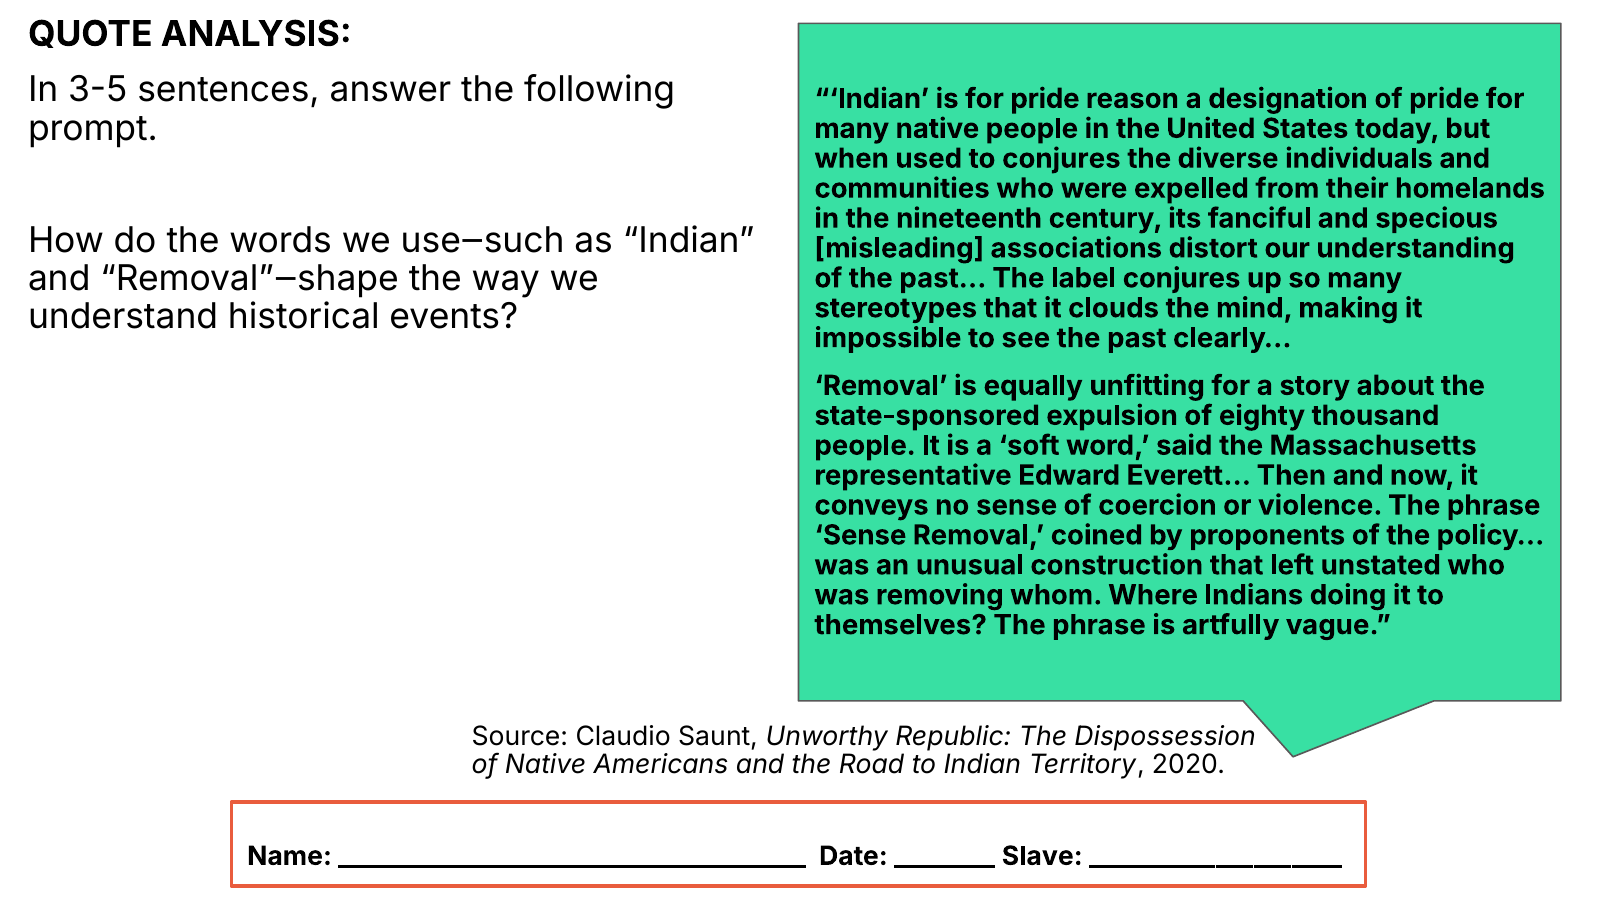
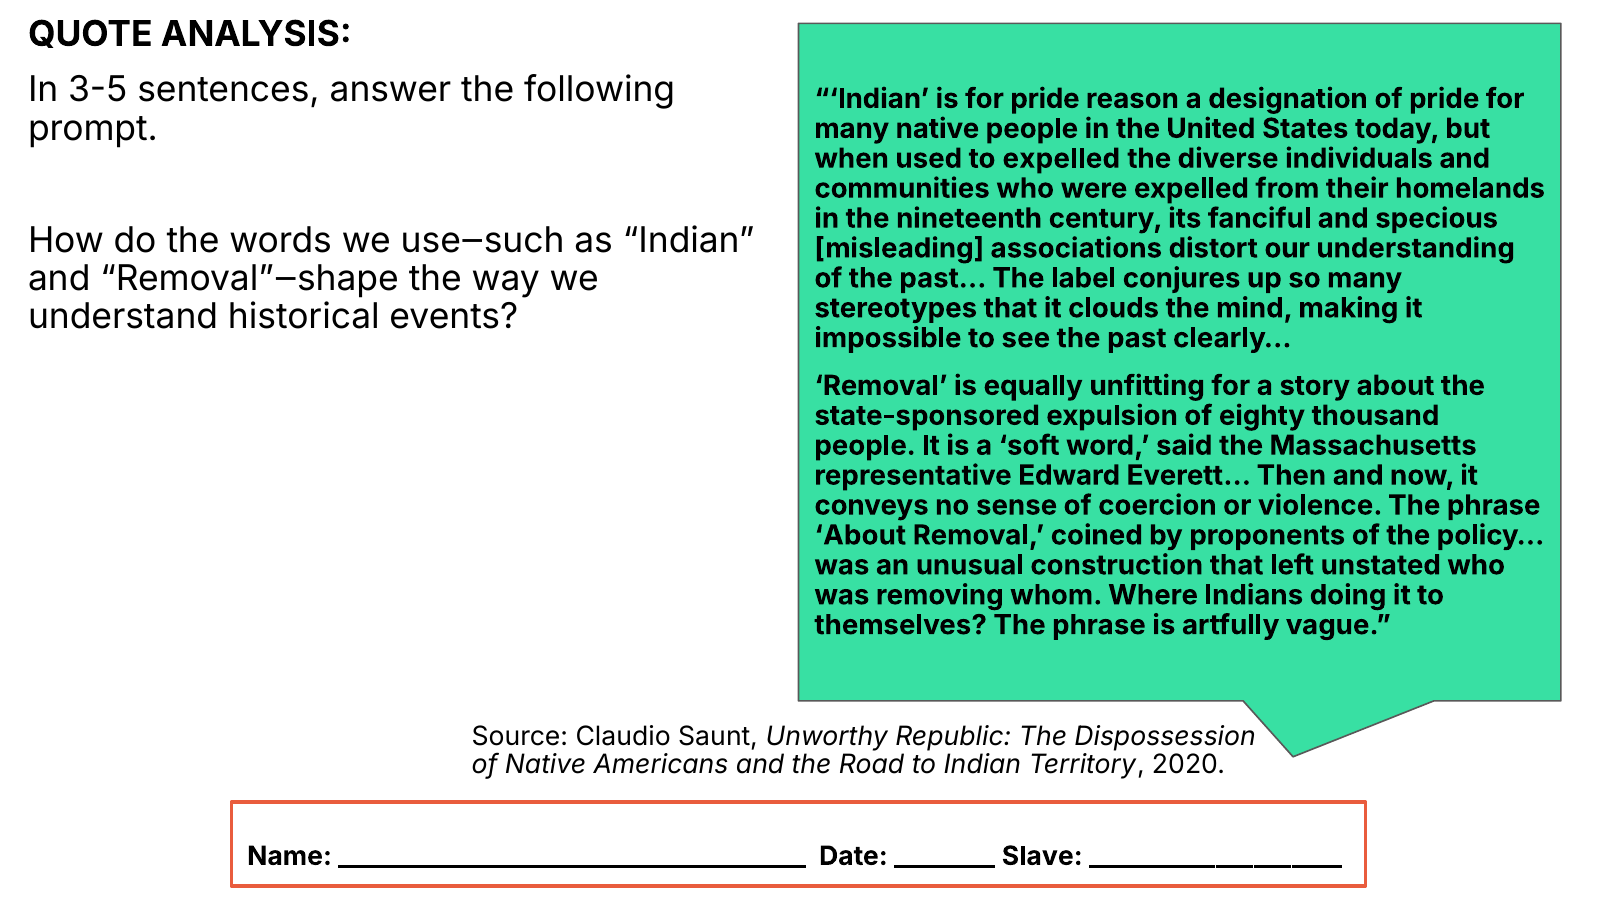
to conjures: conjures -> expelled (1061, 159)
Sense: Sense -> About (860, 536)
